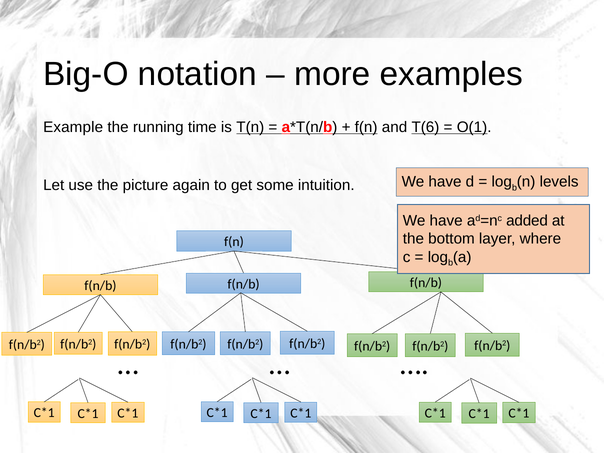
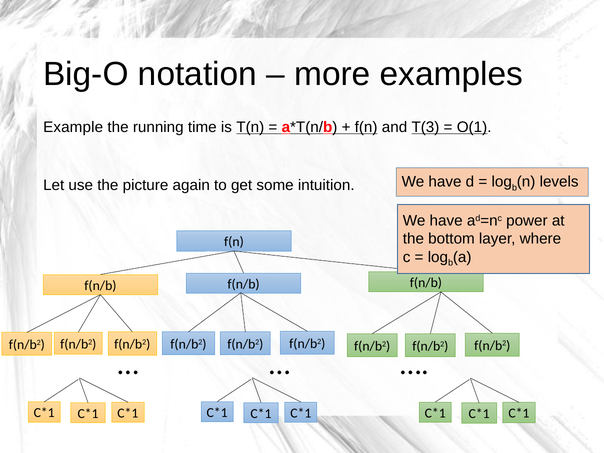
T(6: T(6 -> T(3 (425, 127)
added: added -> power (527, 221)
